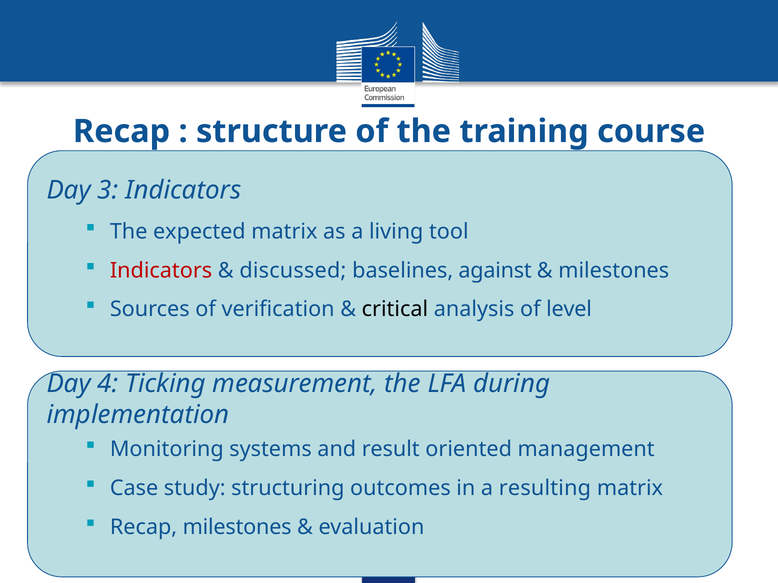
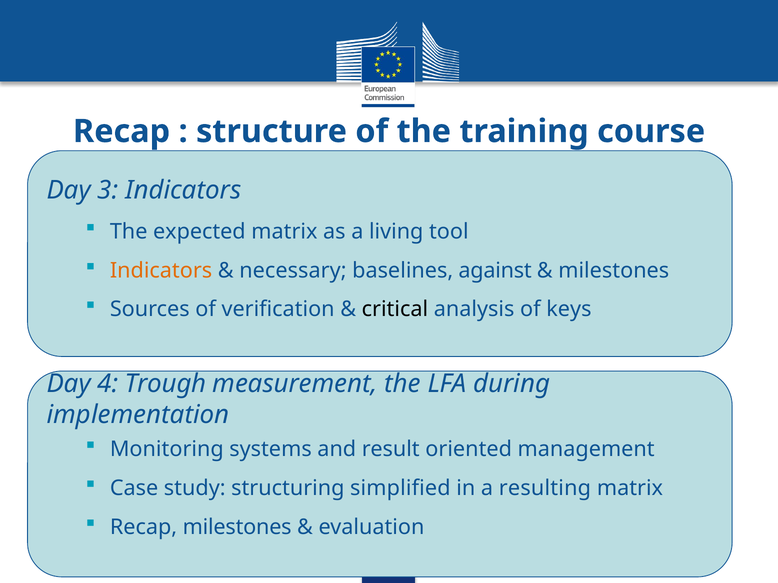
Indicators colour: red -> orange (161, 271)
discussed: discussed -> necessary (293, 271)
level: level -> keys (569, 310)
Ticking: Ticking -> Trough (165, 384)
outcomes: outcomes -> simplified (400, 489)
